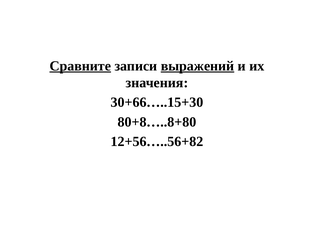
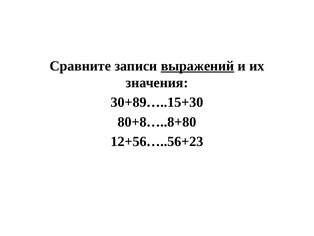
Сравните underline: present -> none (80, 66)
30+66…..15+30: 30+66…..15+30 -> 30+89…..15+30 (157, 102)
12+56…..56+82: 12+56…..56+82 -> 12+56…..56+23 (157, 141)
